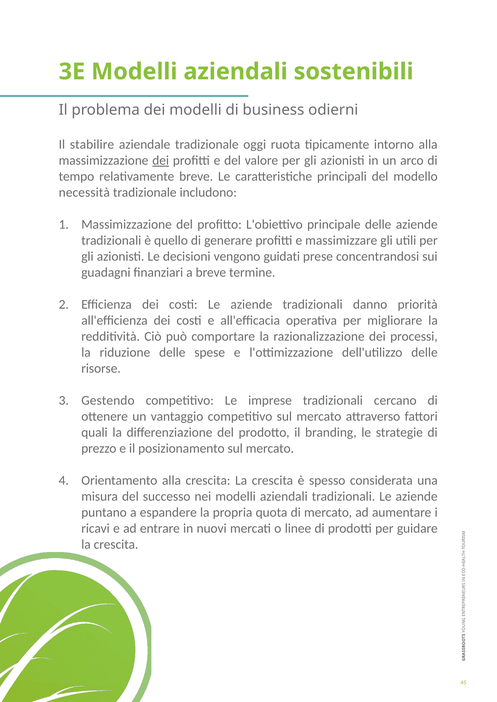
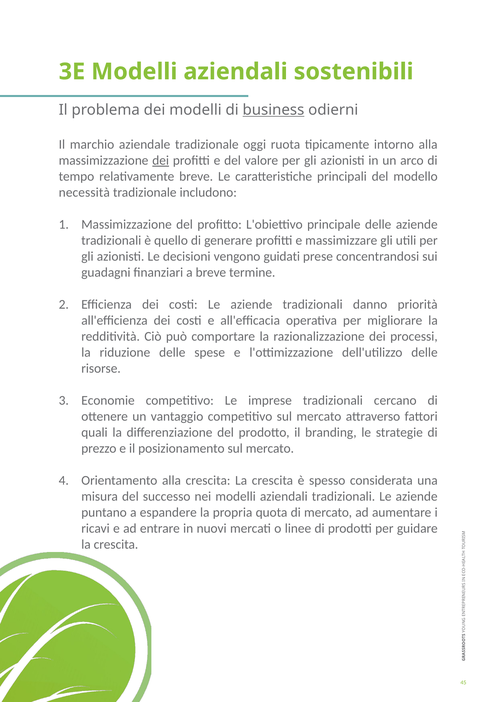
business underline: none -> present (273, 110)
stabilire: stabilire -> marchio (92, 145)
Gestendo: Gestendo -> Economie (108, 401)
